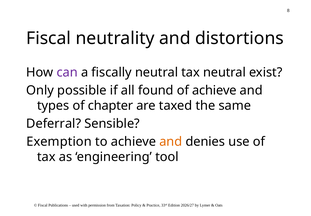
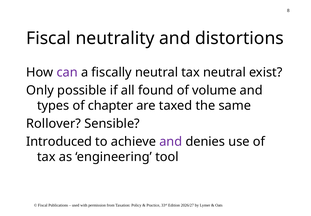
of achieve: achieve -> volume (214, 90)
Deferral: Deferral -> Rollover (54, 123)
Exemption: Exemption -> Introduced (59, 141)
and colour: orange -> purple (171, 141)
